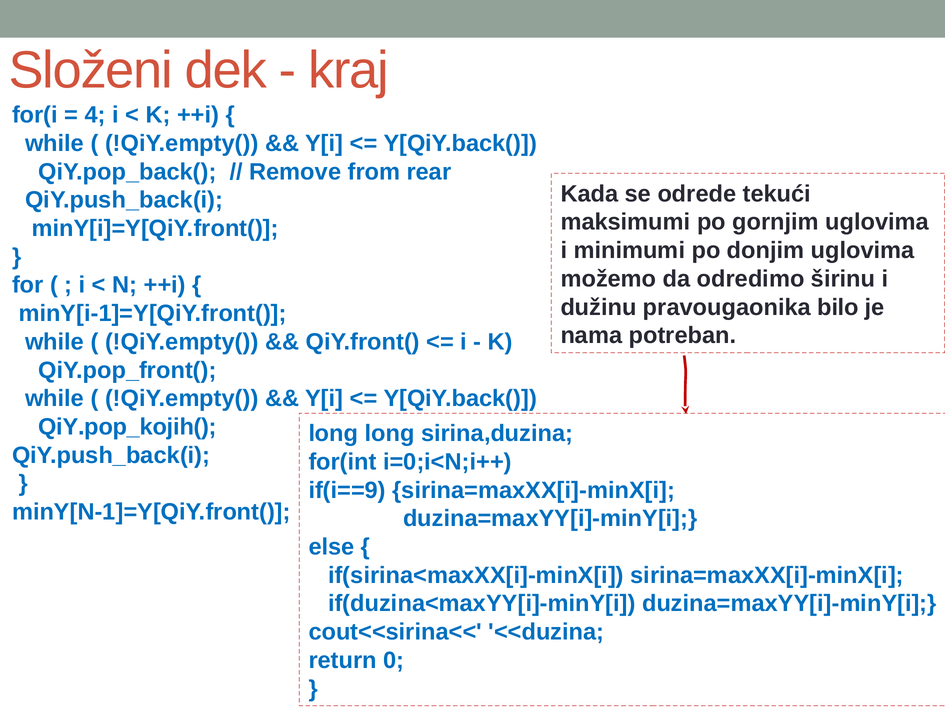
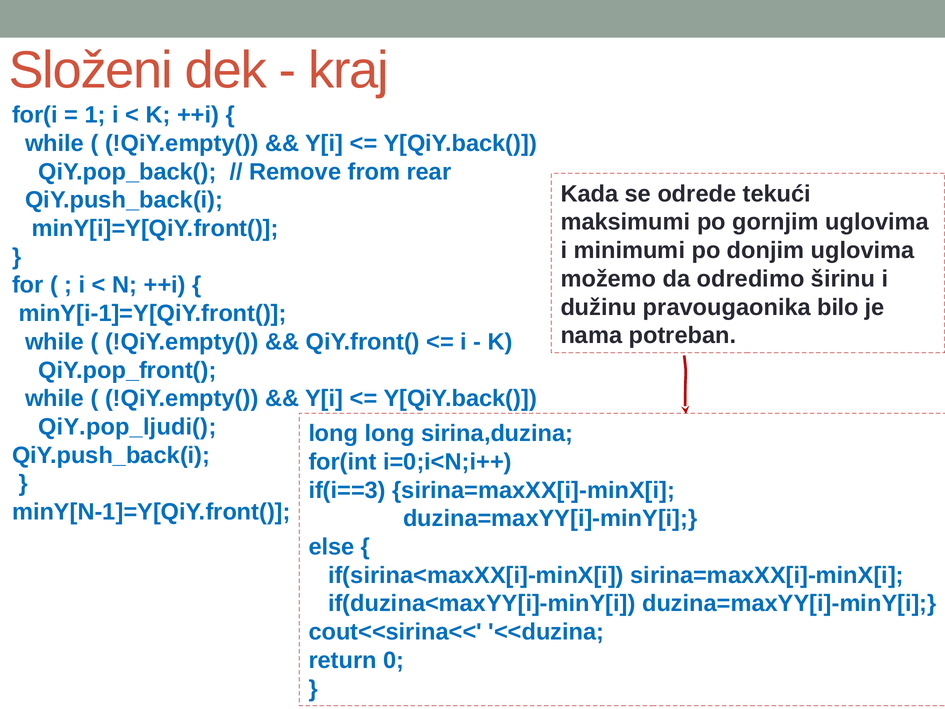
4: 4 -> 1 (95, 115)
QiY.pop_kojih(: QiY.pop_kojih( -> QiY.pop_ljudi( (127, 427)
if(i==9: if(i==9 -> if(i==3 (347, 490)
